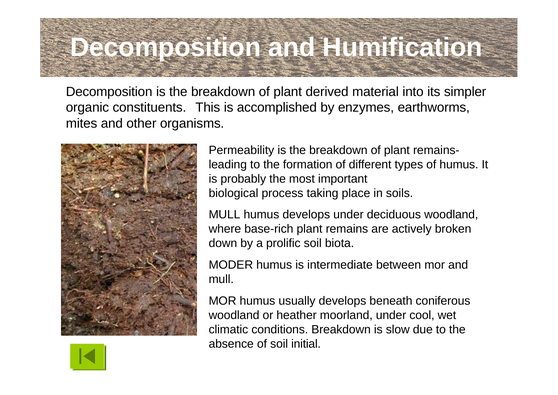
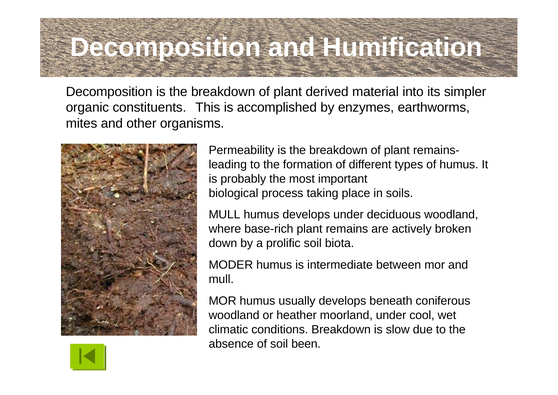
initial: initial -> been (306, 343)
